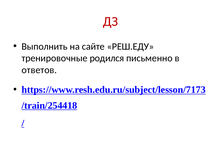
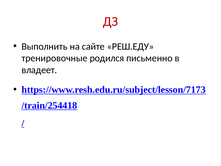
ответов: ответов -> владеет (39, 70)
